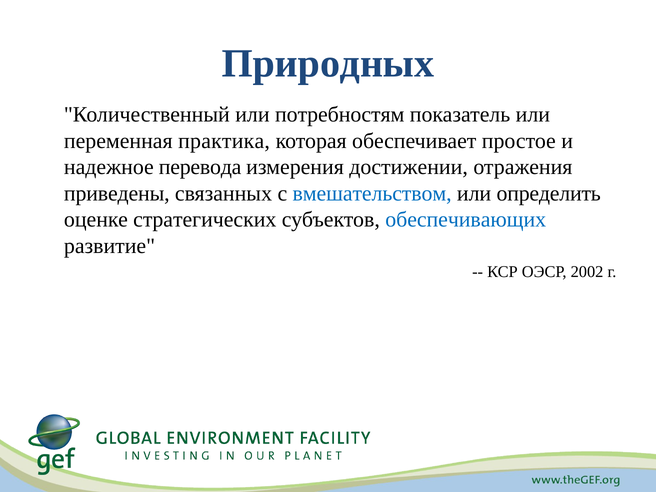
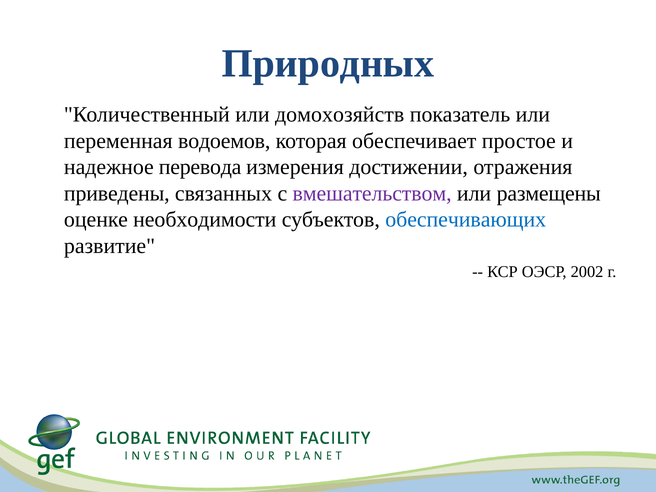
потребностям: потребностям -> домохозяйств (340, 115)
практика: практика -> водоемов (224, 141)
вмешательством colour: blue -> purple (372, 193)
определить: определить -> размещены (549, 193)
стратегических: стратегических -> необходимости (205, 220)
